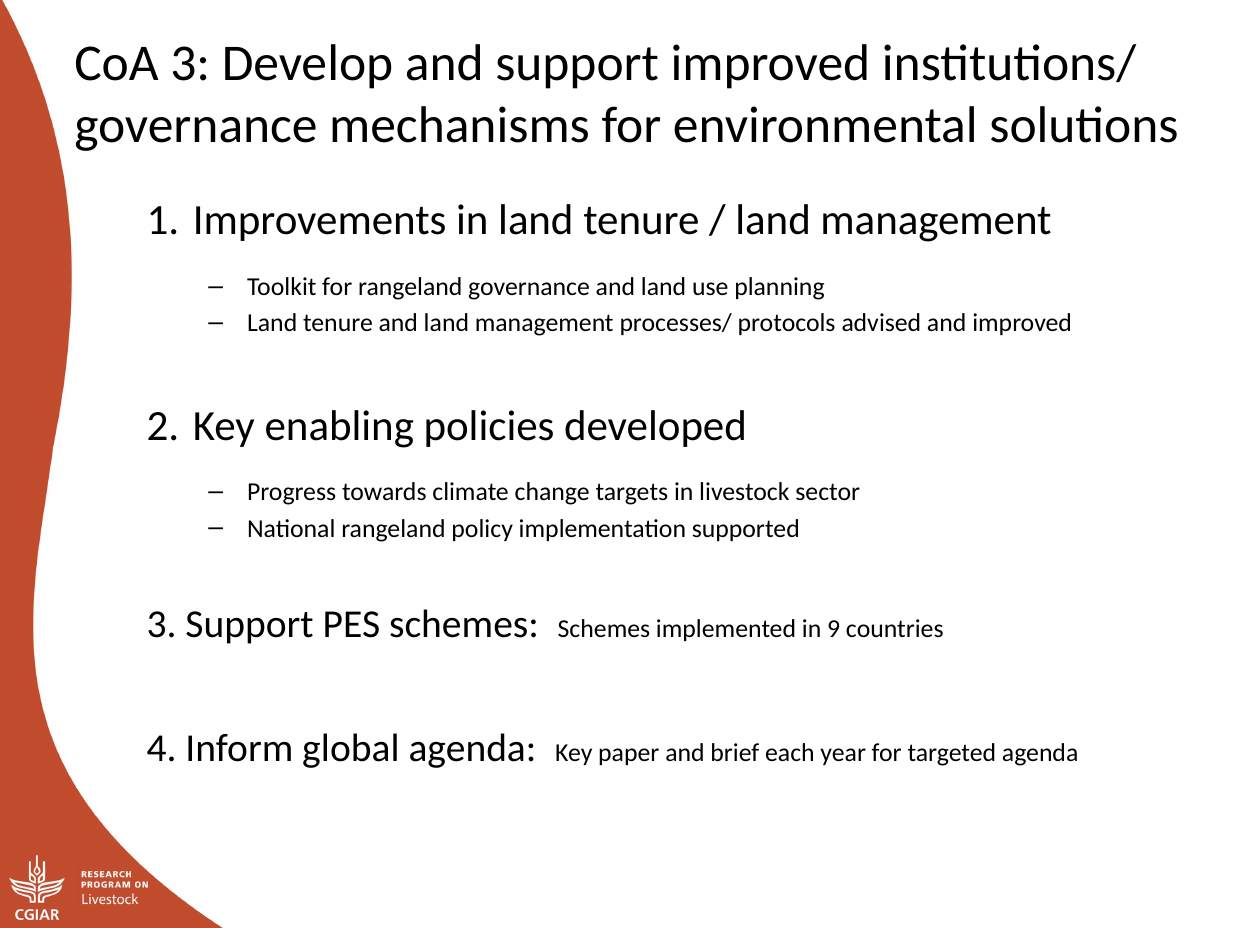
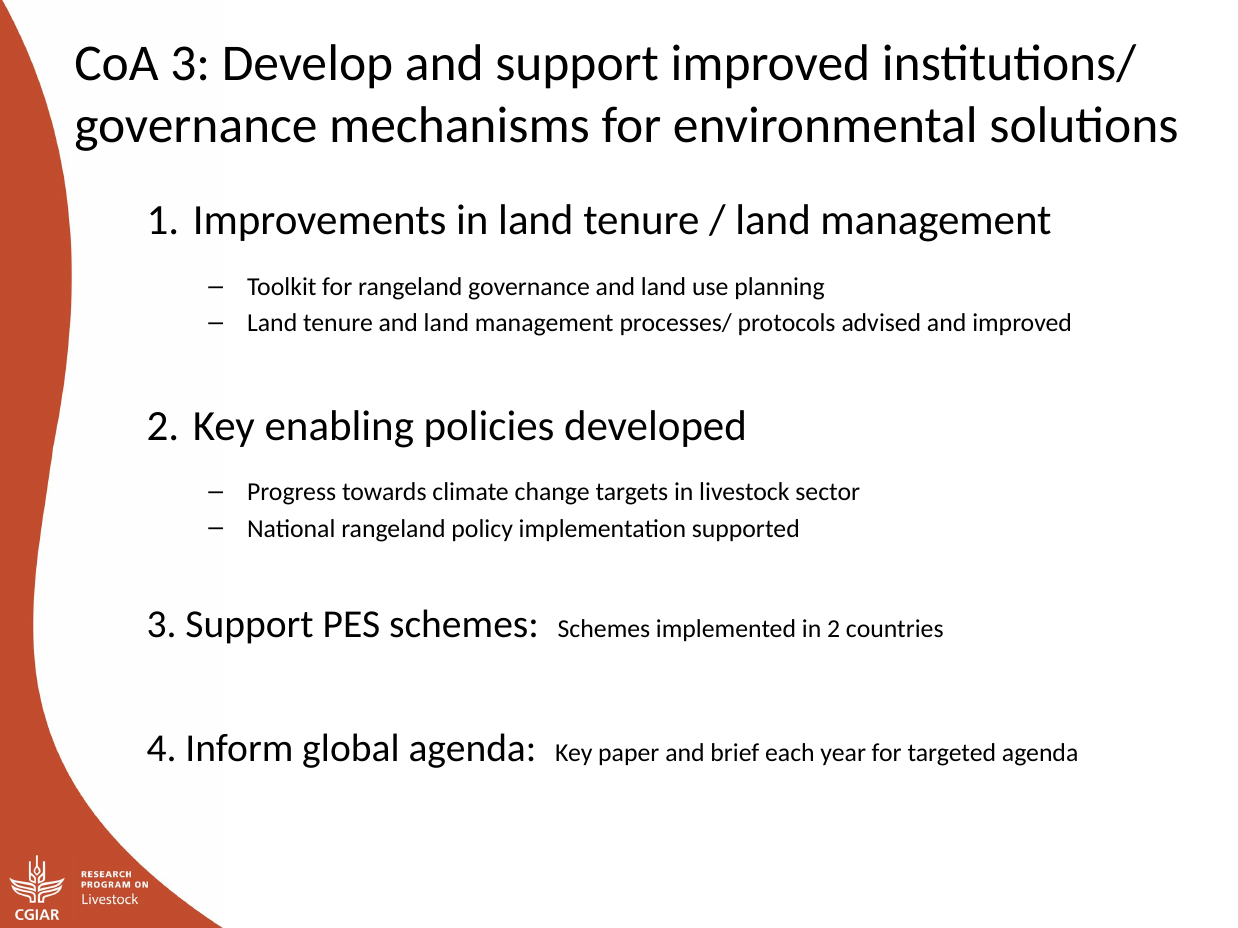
in 9: 9 -> 2 (834, 629)
